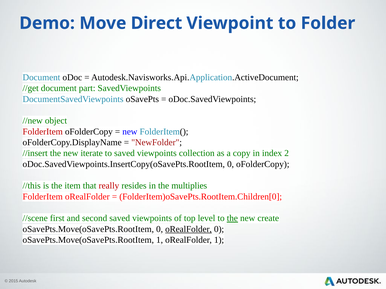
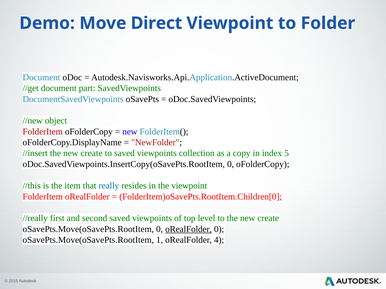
//insert the new iterate: iterate -> create (92, 153)
2: 2 -> 5 (287, 153)
really colour: red -> blue (109, 186)
the multiplies: multiplies -> viewpoint (189, 186)
//scene: //scene -> //really (35, 219)
the underline: present -> none (232, 219)
oRealFolder 1: 1 -> 4 (219, 240)
